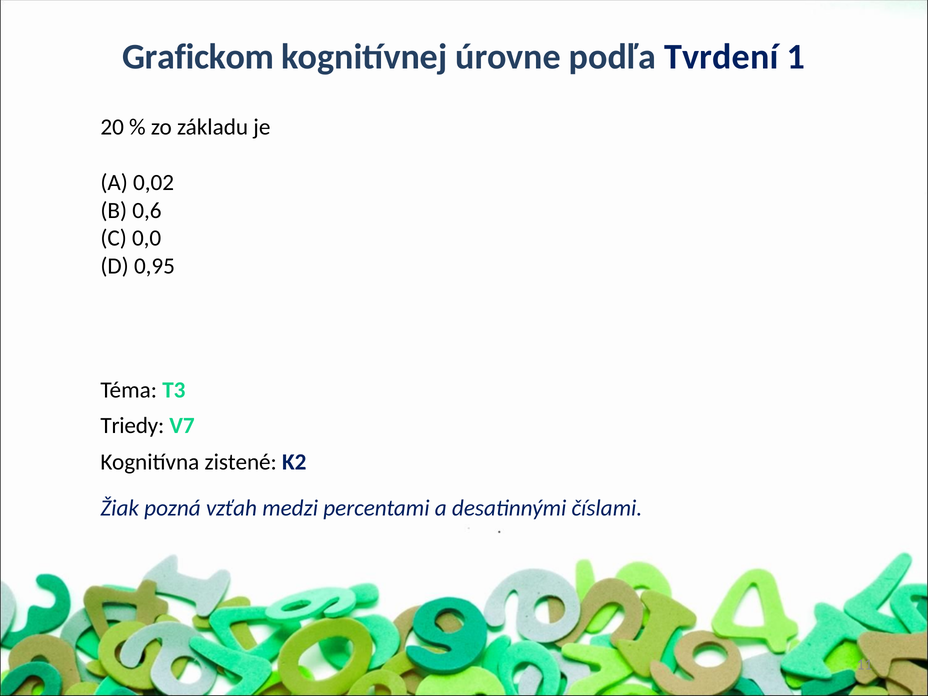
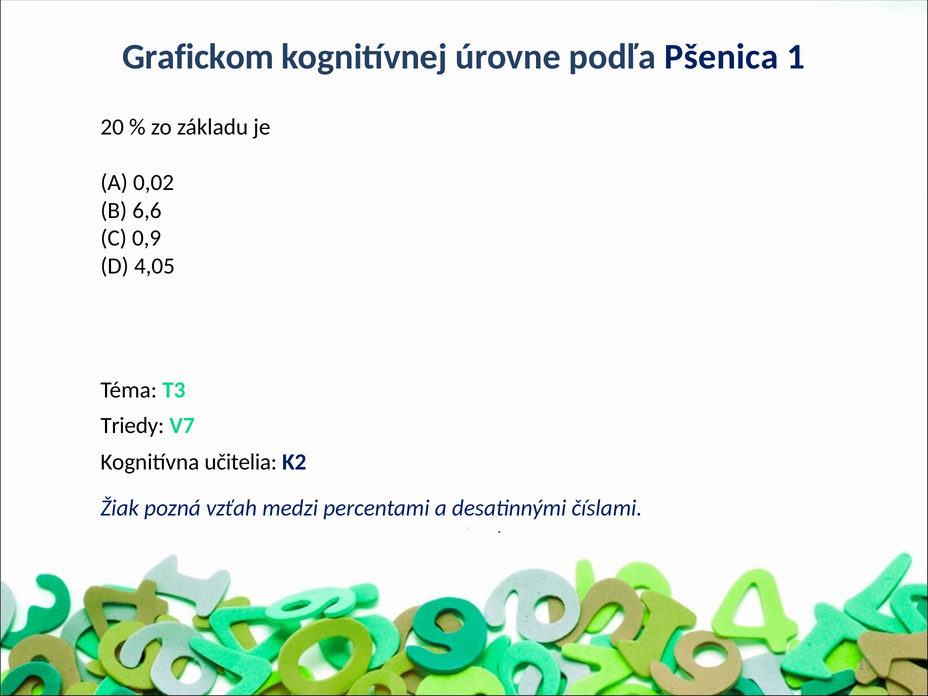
Tvrdení: Tvrdení -> Pšenica (721, 57)
0,6: 0,6 -> 6,6 (147, 210)
0,0: 0,0 -> 0,9 (147, 238)
0,95: 0,95 -> 4,05 (154, 266)
zistené: zistené -> učitelia (241, 462)
